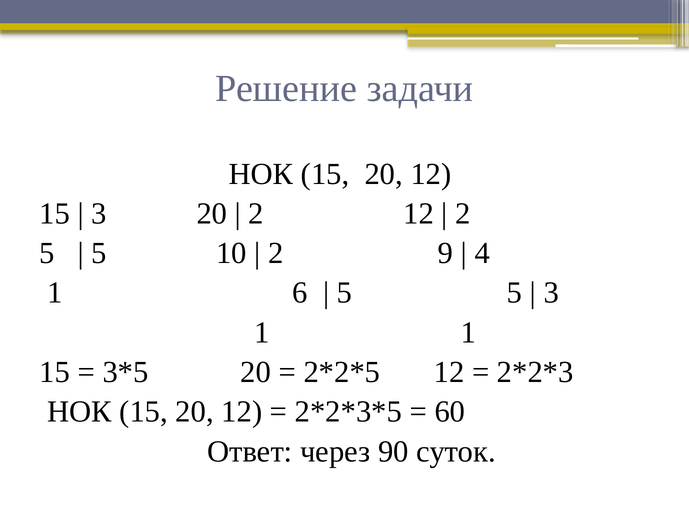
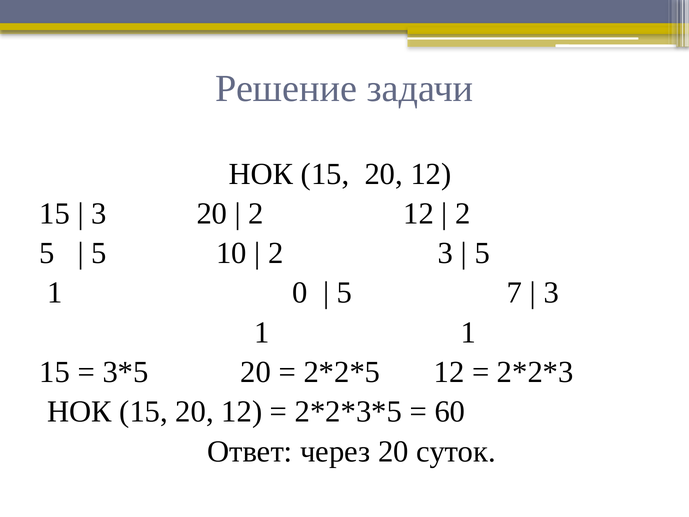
2 9: 9 -> 3 (446, 253)
4: 4 -> 5 (482, 253)
6: 6 -> 0 (300, 293)
5 5: 5 -> 7 (515, 293)
через 90: 90 -> 20 (393, 451)
